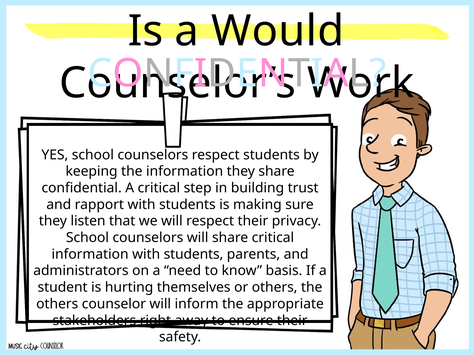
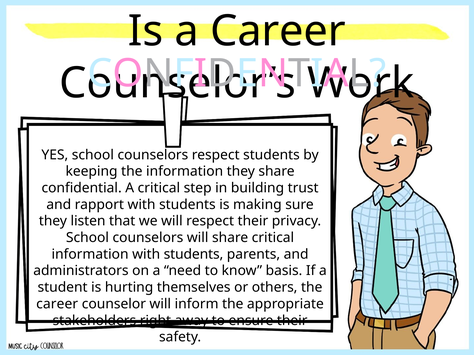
a Would: Would -> Career (278, 31)
others: others -> career (57, 304)
